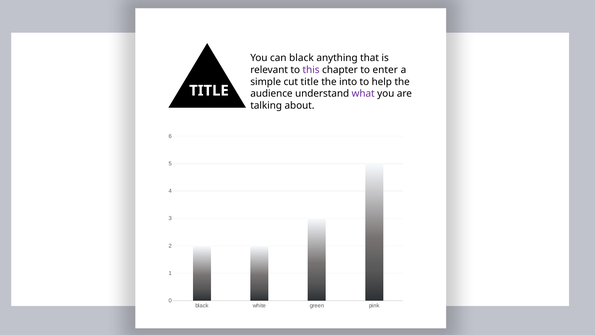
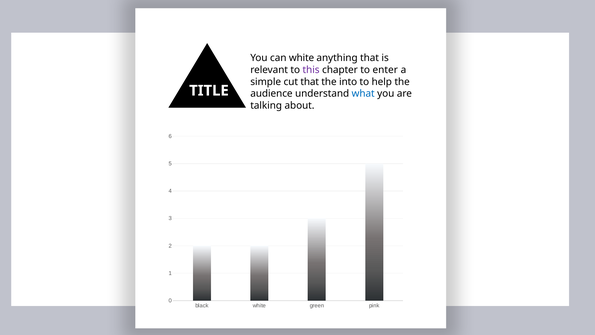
can black: black -> white (302, 58)
cut title: title -> that (310, 82)
what colour: purple -> blue (363, 94)
